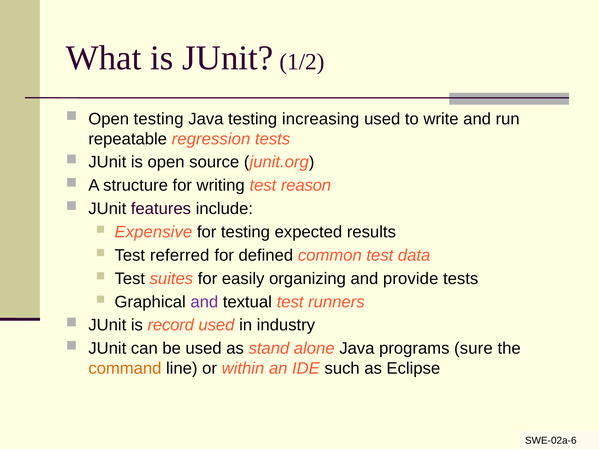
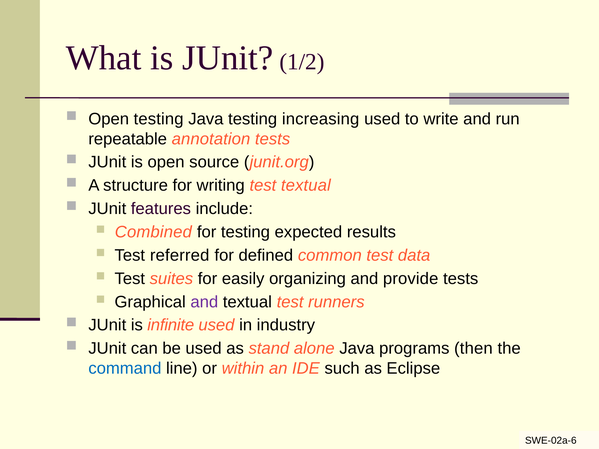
regression: regression -> annotation (211, 139)
test reason: reason -> textual (306, 186)
Expensive: Expensive -> Combined (153, 232)
record: record -> infinite (171, 325)
sure: sure -> then (473, 349)
command colour: orange -> blue (125, 369)
